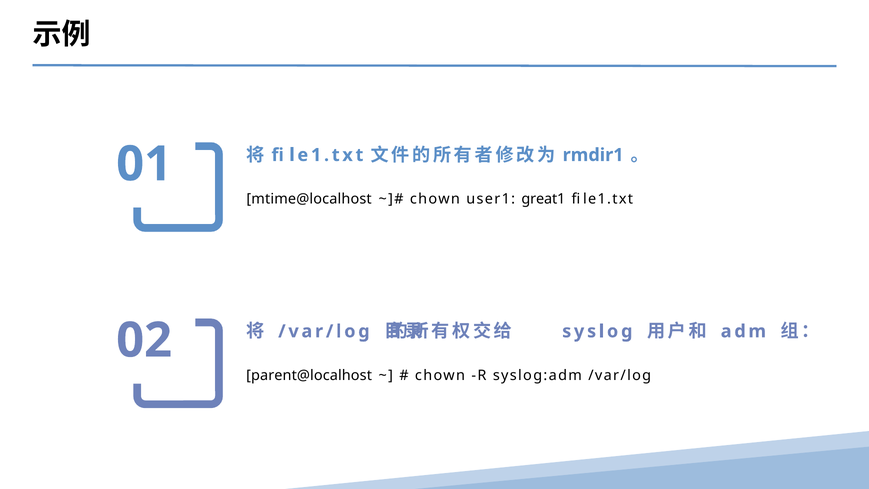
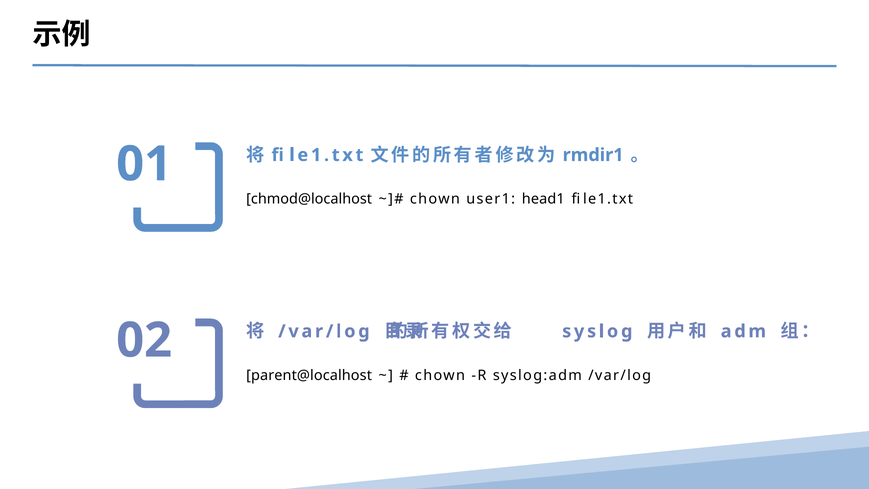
mtime@localhost: mtime@localhost -> chmod@localhost (309, 199)
great1: great1 -> head1 (543, 199)
